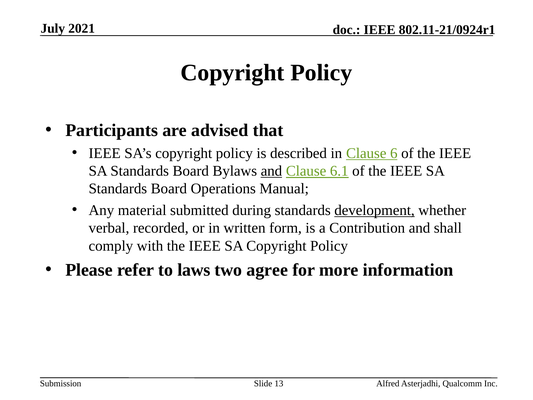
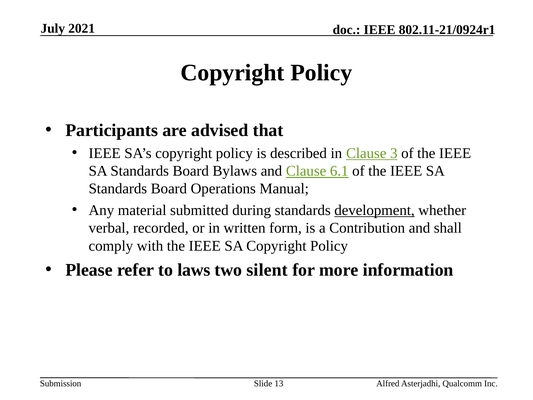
6: 6 -> 3 (394, 153)
and underline: present -> none (271, 171)
agree: agree -> silent (267, 270)
